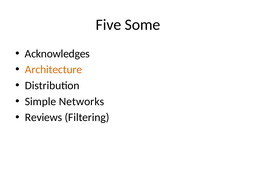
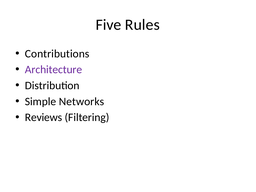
Some: Some -> Rules (142, 25)
Acknowledges: Acknowledges -> Contributions (57, 54)
Architecture colour: orange -> purple (54, 70)
